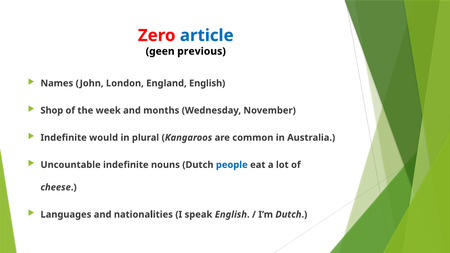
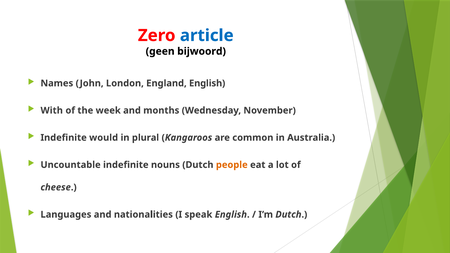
previous: previous -> bijwoord (202, 51)
Shop: Shop -> With (52, 110)
people colour: blue -> orange (232, 165)
